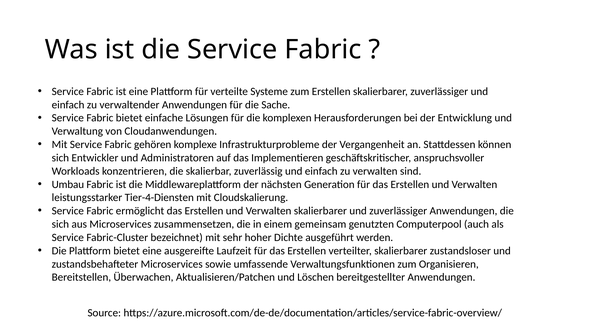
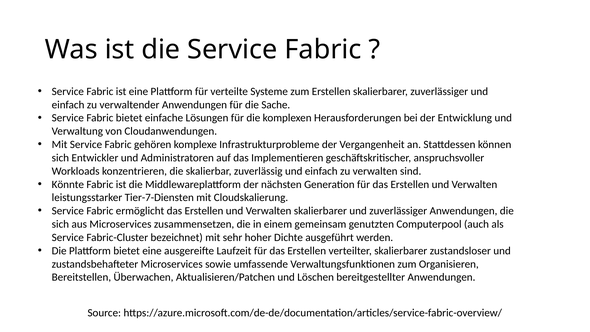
Umbau: Umbau -> Könnte (68, 184)
Tier-4-Diensten: Tier-4-Diensten -> Tier-7-Diensten (159, 198)
